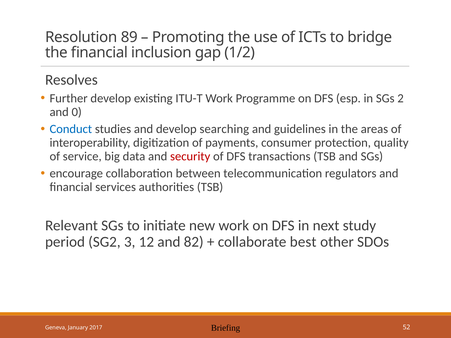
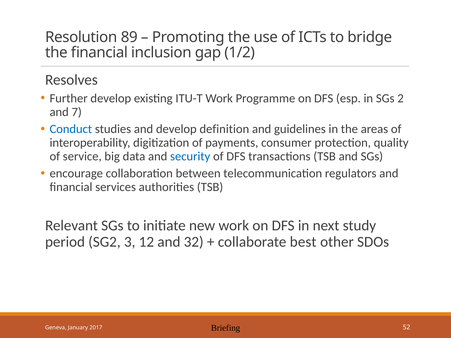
0: 0 -> 7 (77, 112)
searching: searching -> definition (224, 129)
security colour: red -> blue (190, 156)
82: 82 -> 32 (194, 242)
